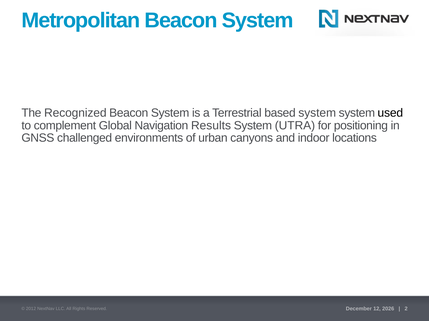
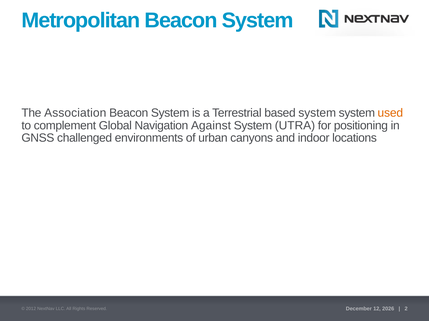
Recognized: Recognized -> Association (75, 113)
used colour: black -> orange (390, 113)
Results: Results -> Against (211, 126)
